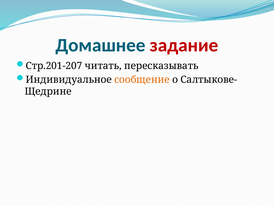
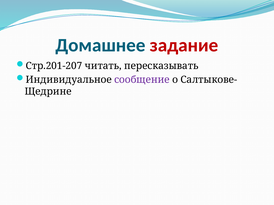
сообщение colour: orange -> purple (142, 80)
